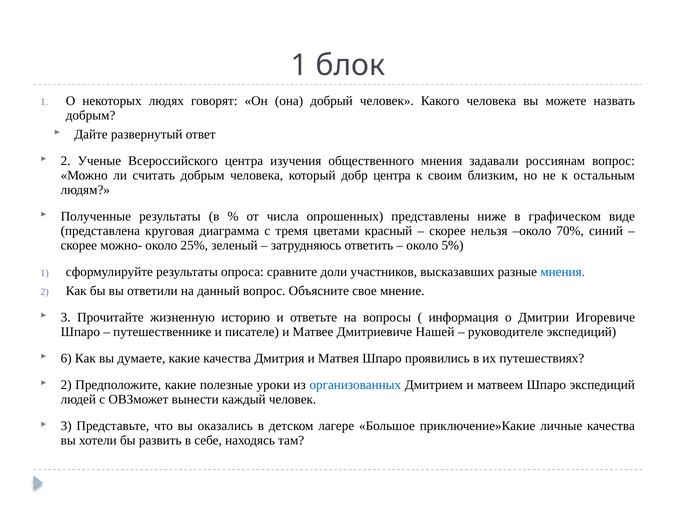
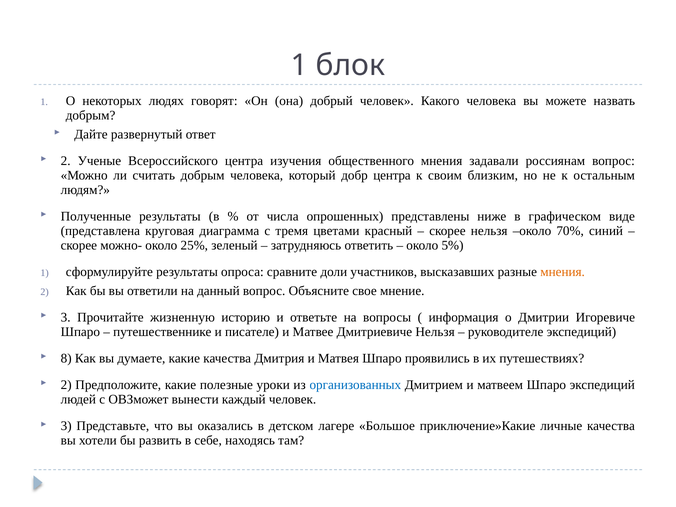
мнения colour: blue -> orange (563, 272)
Дмитриевиче Нашей: Нашей -> Нельзя (435, 332)
6: 6 -> 8 (66, 359)
